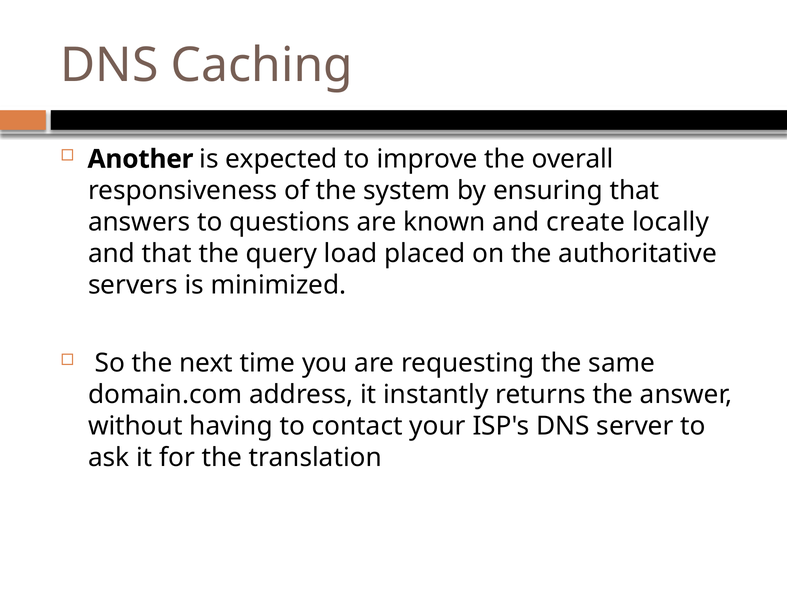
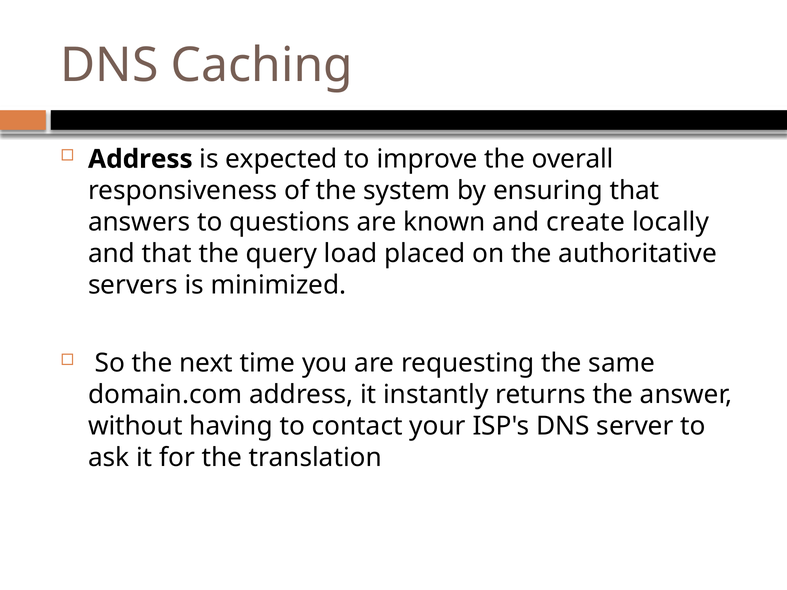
Another: Another -> Address (140, 159)
